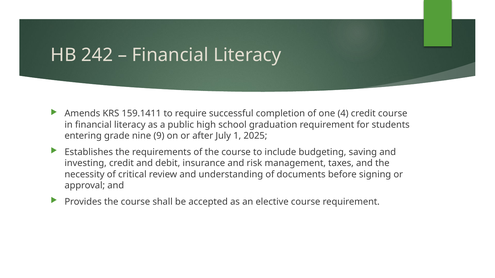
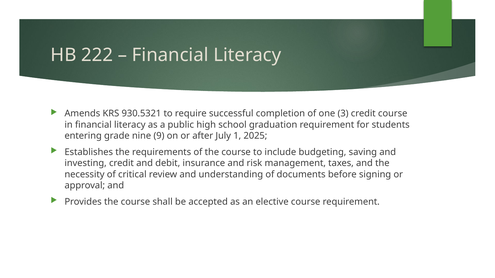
242: 242 -> 222 (97, 55)
159.1411: 159.1411 -> 930.5321 (141, 114)
4: 4 -> 3 (343, 114)
